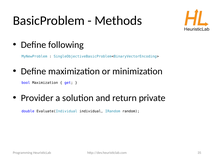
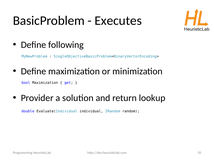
Methods: Methods -> Executes (118, 21)
private: private -> lookup (152, 98)
